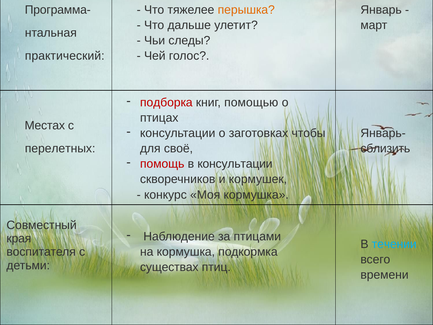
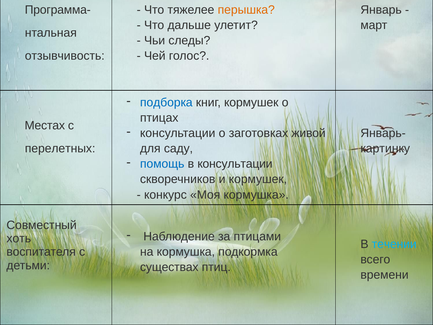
практический: практический -> отзывчивость (65, 56)
подборка colour: red -> blue (166, 102)
книг помощью: помощью -> кормушек (251, 102)
чтобы: чтобы -> живой (309, 133)
своё: своё -> саду (178, 149)
сблизить: сблизить -> картинку (385, 149)
помощь colour: red -> blue (162, 164)
края: края -> хоть (19, 238)
